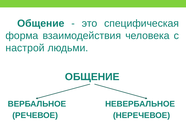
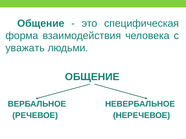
настрой: настрой -> уважать (25, 48)
